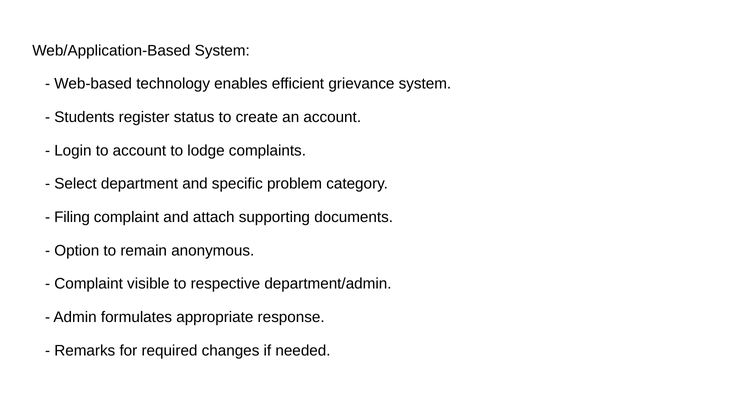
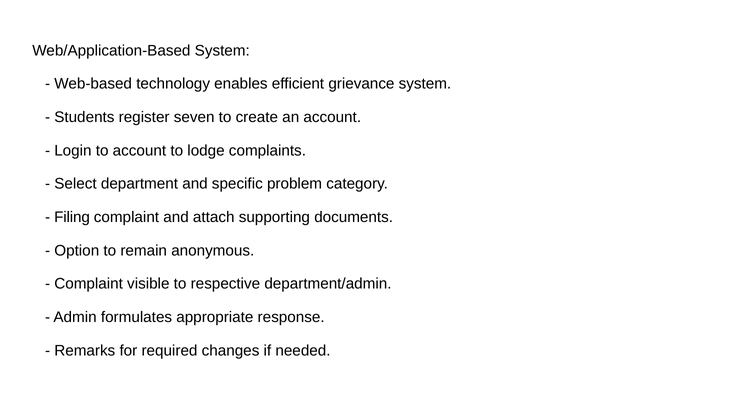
status: status -> seven (194, 117)
